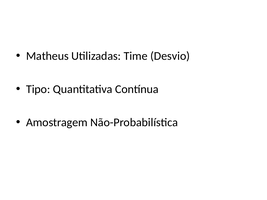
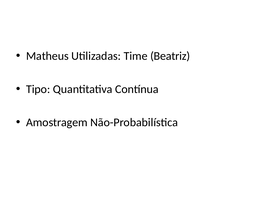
Desvio: Desvio -> Beatriz (170, 56)
